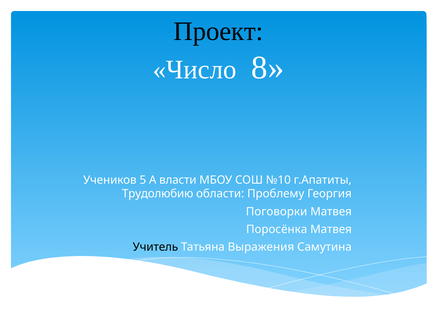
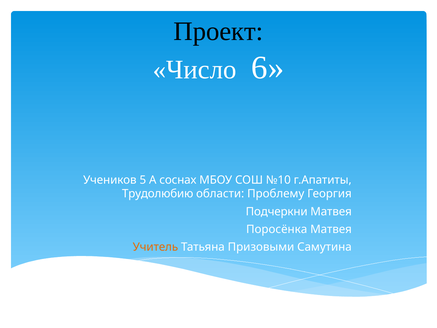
8: 8 -> 6 (268, 67)
власти: власти -> соснах (178, 180)
Поговорки: Поговорки -> Подчеркни (277, 211)
Учитель colour: black -> orange (155, 247)
Выражения: Выражения -> Призовыми (261, 247)
